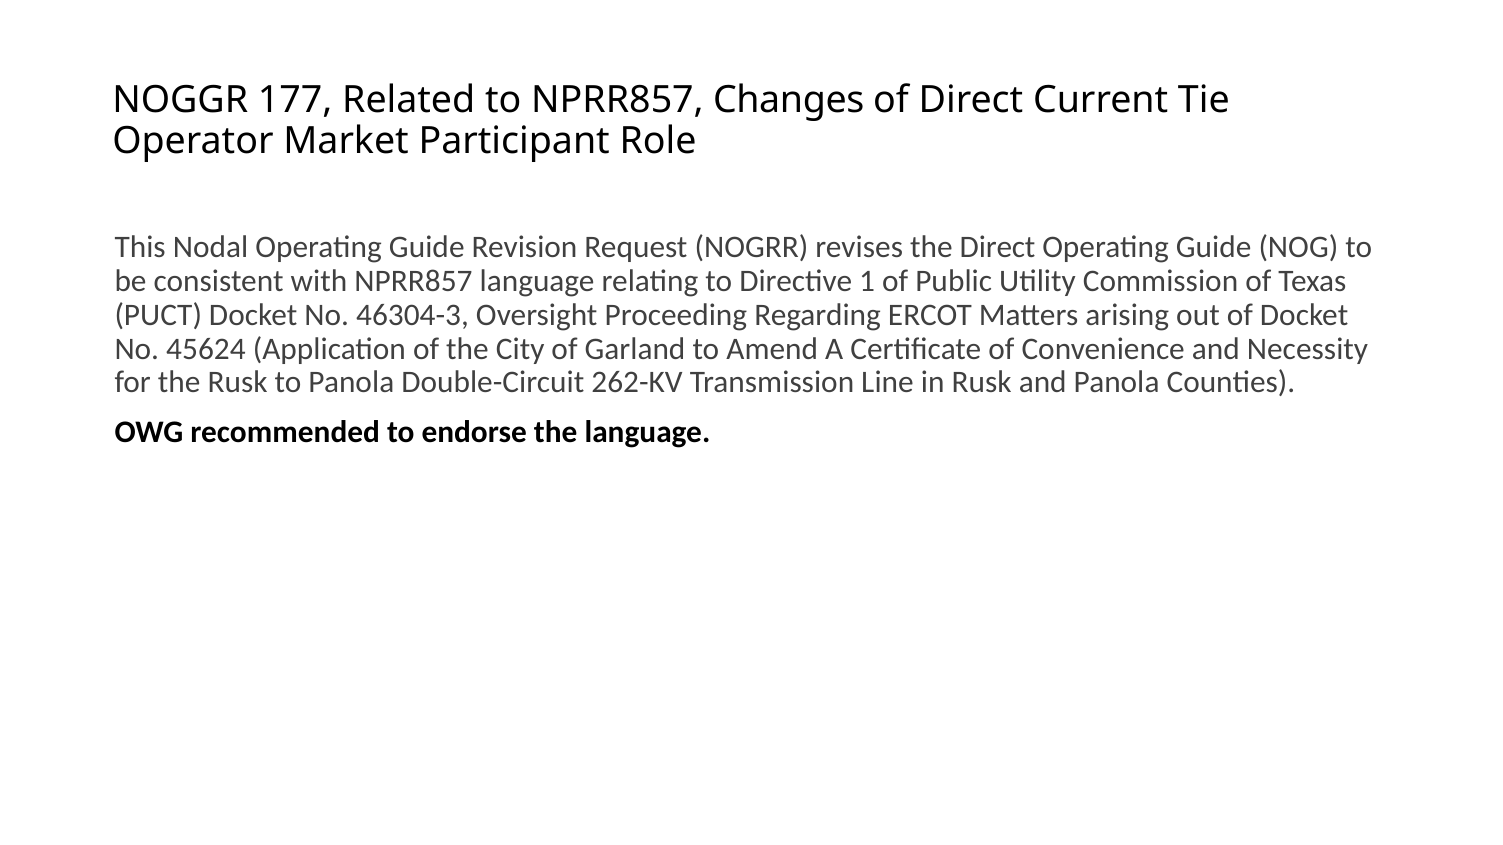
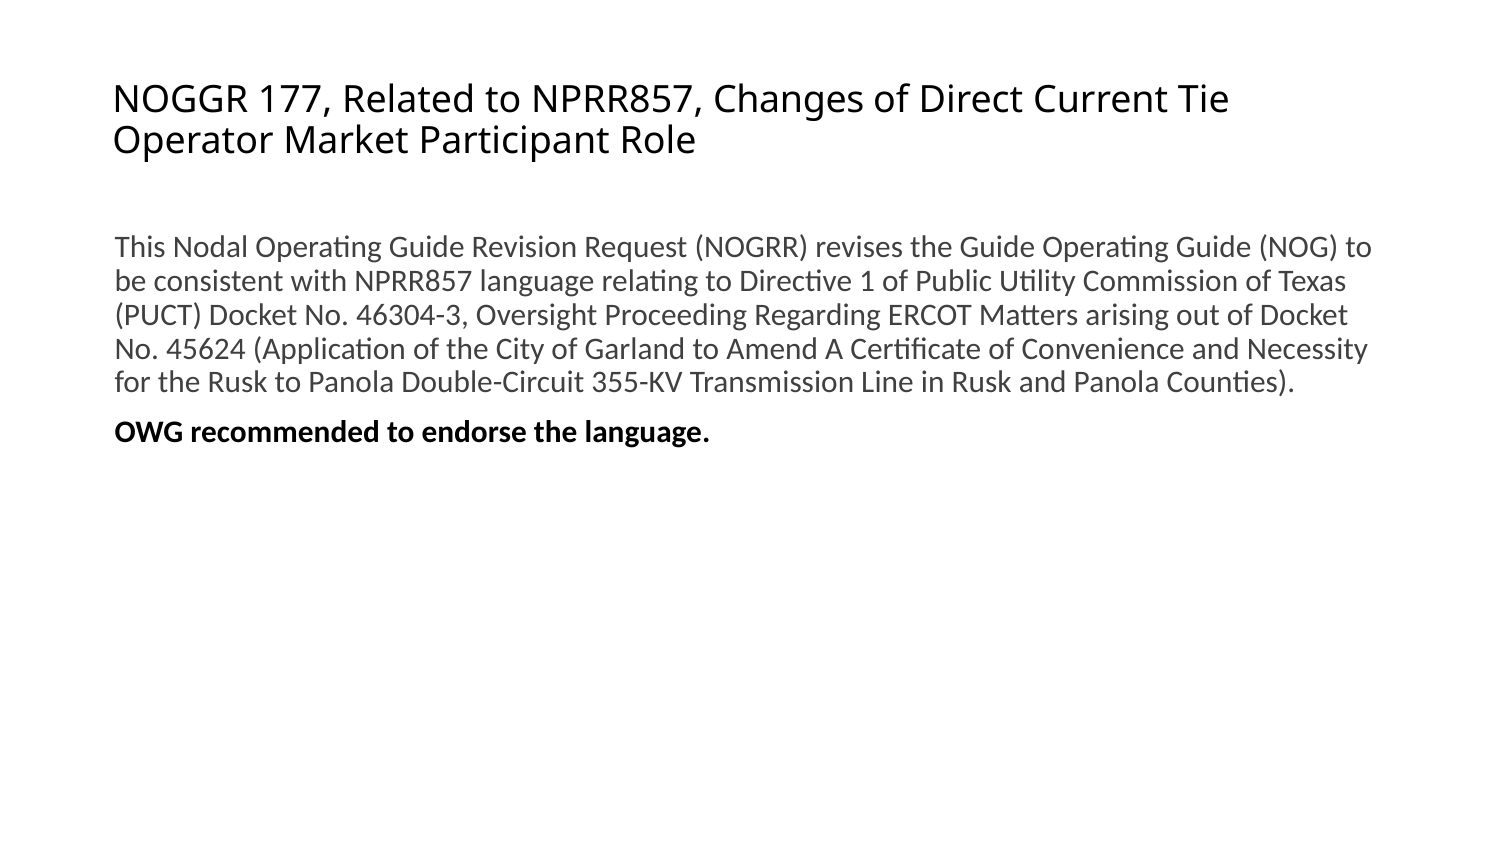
the Direct: Direct -> Guide (997, 247)
262-KV: 262-KV -> 355-KV (637, 383)
